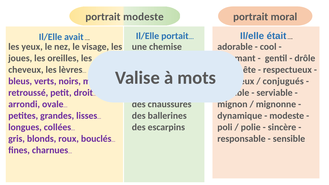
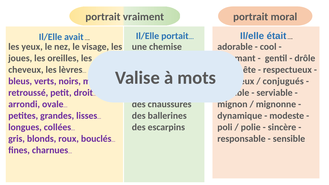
portrait modeste: modeste -> vraiment (143, 17)
